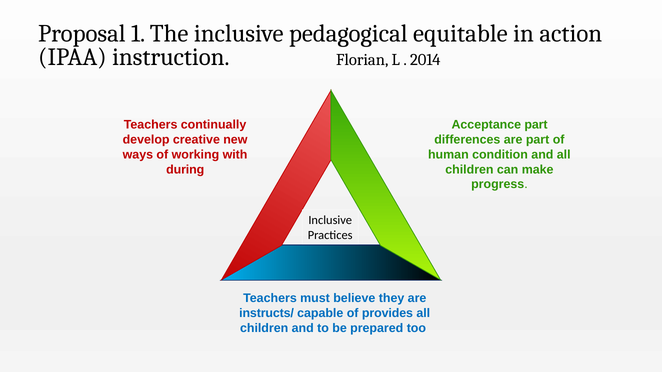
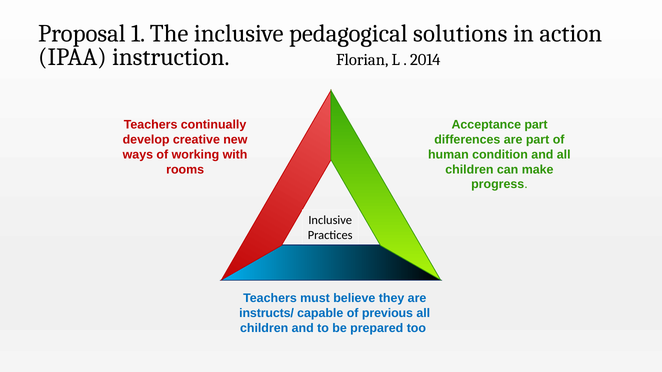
equitable: equitable -> solutions (460, 34)
during: during -> rooms (185, 170)
provides: provides -> previous (387, 314)
